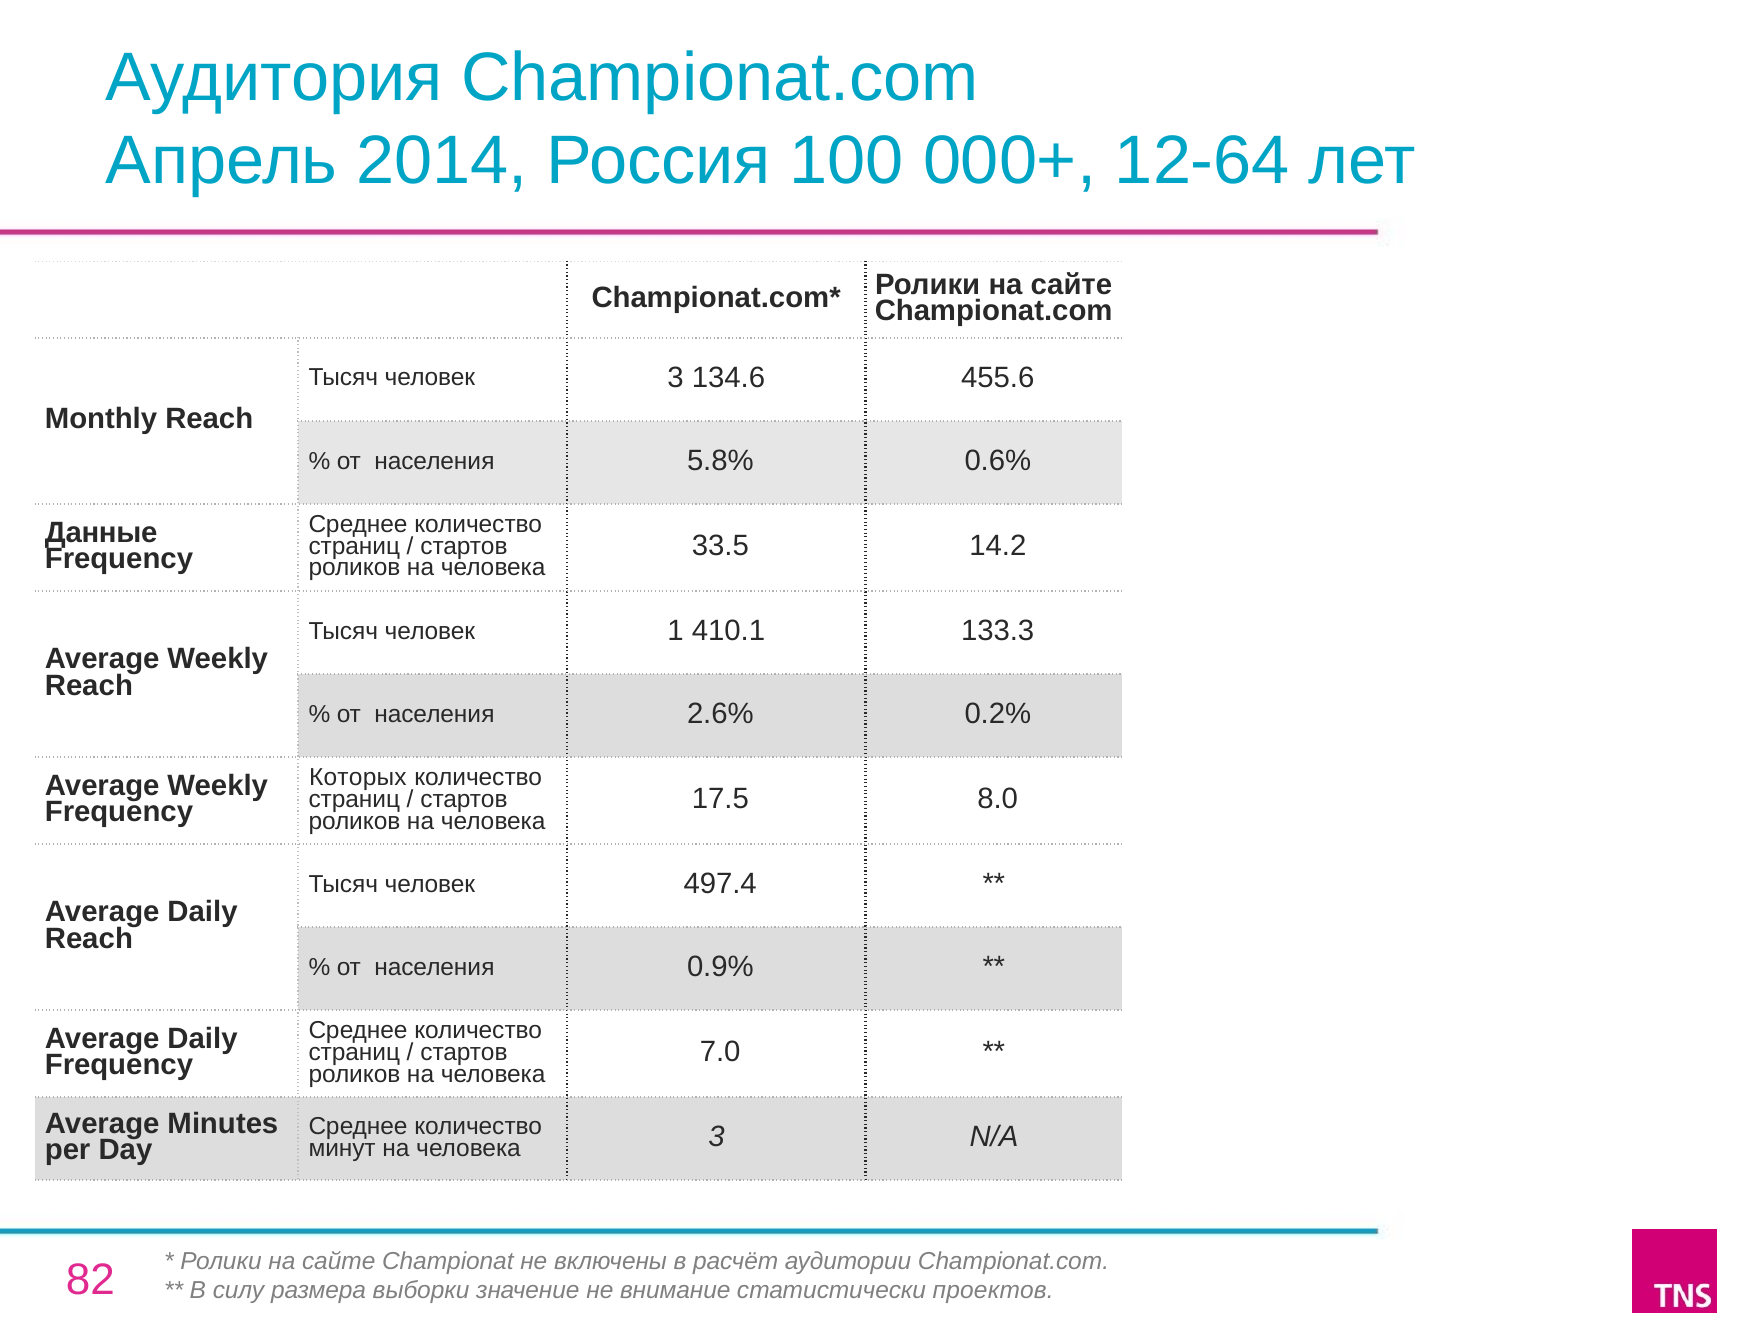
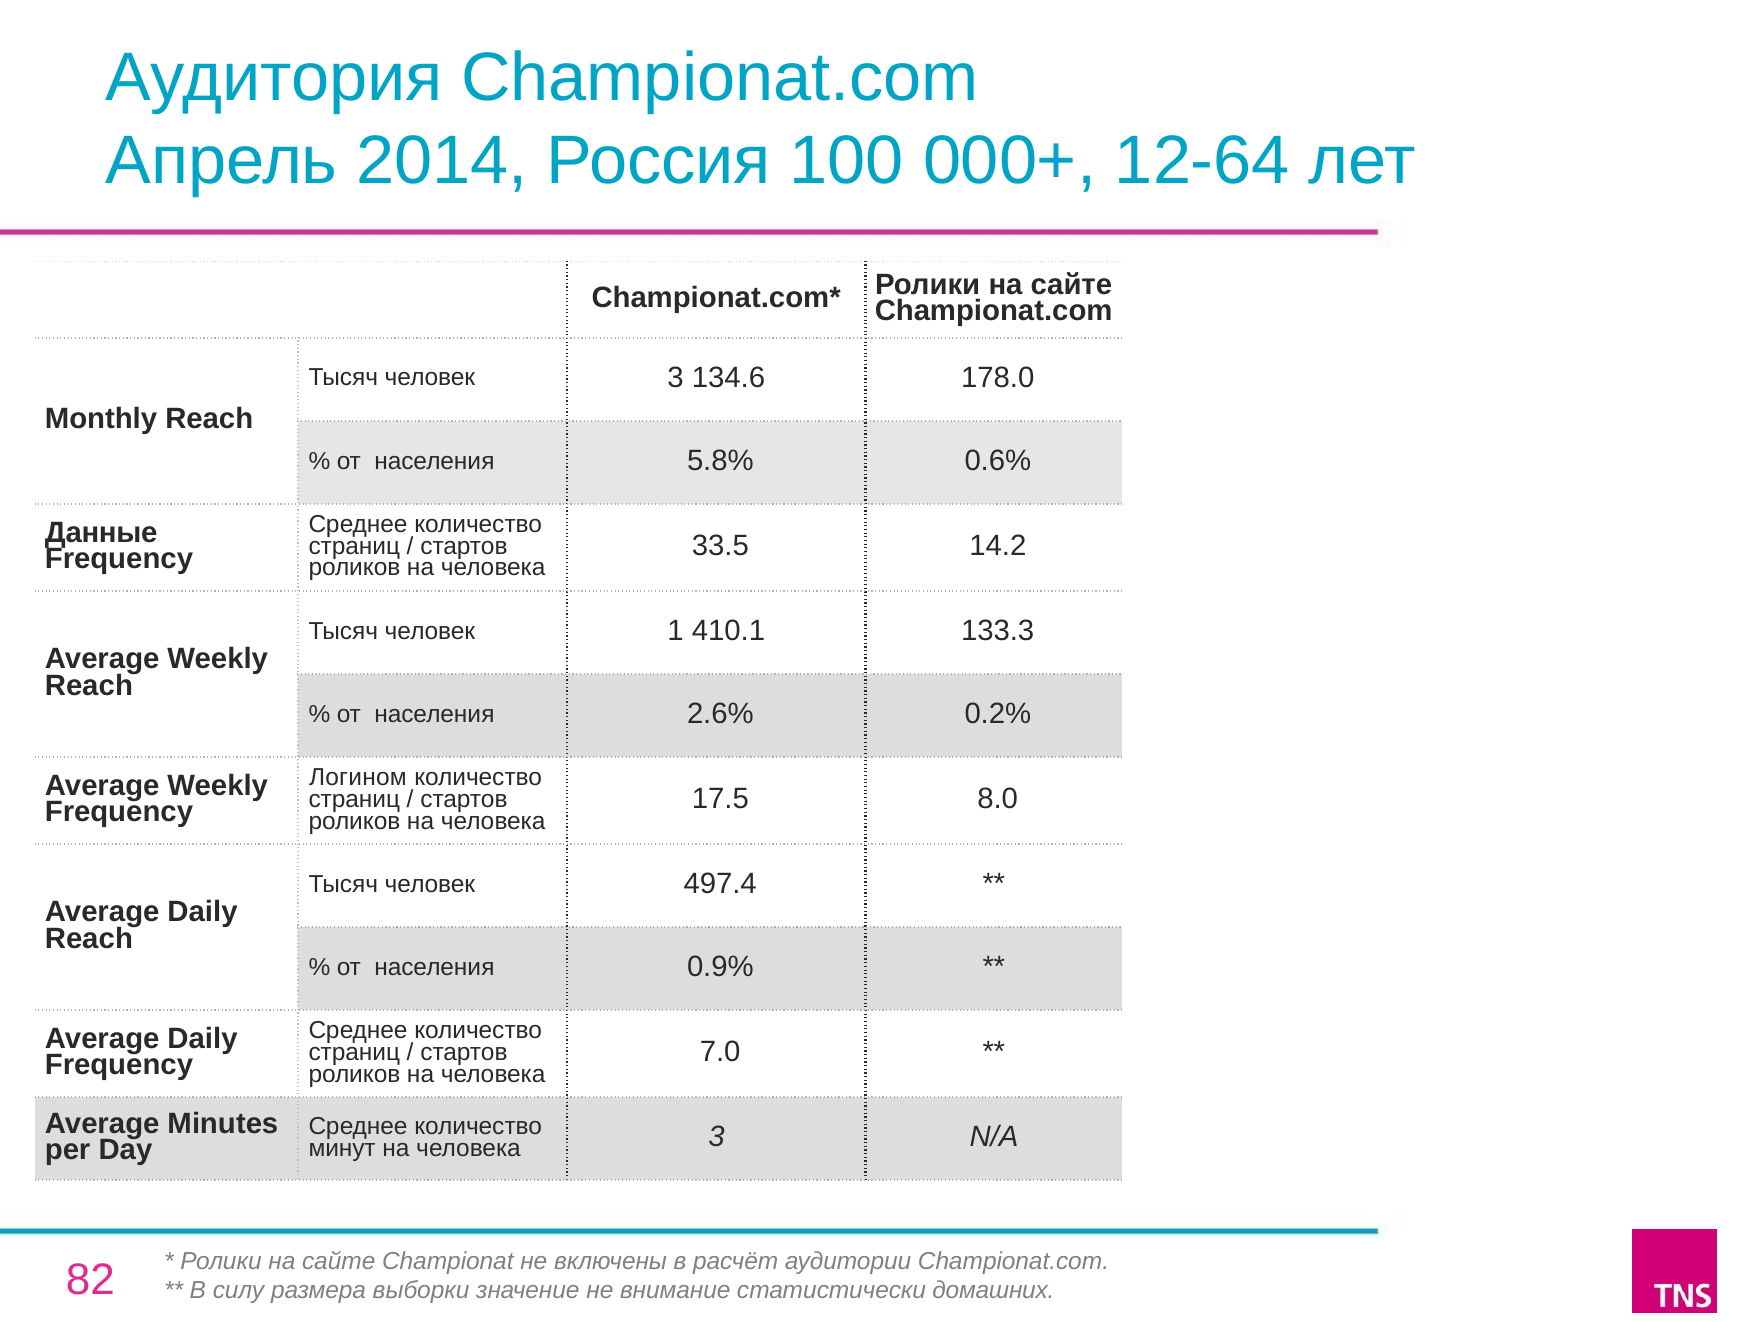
455.6: 455.6 -> 178.0 (998, 377)
Которых: Которых -> Логином (358, 777)
проектов: проектов -> домашних (993, 1290)
